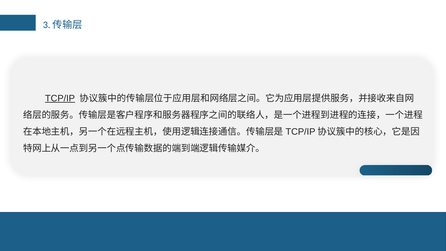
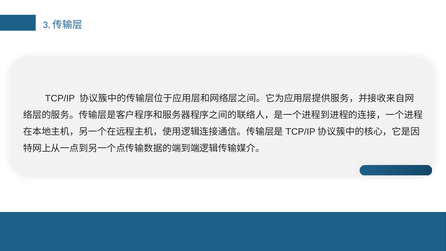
TCP/IP underline: present -> none (60, 98)
